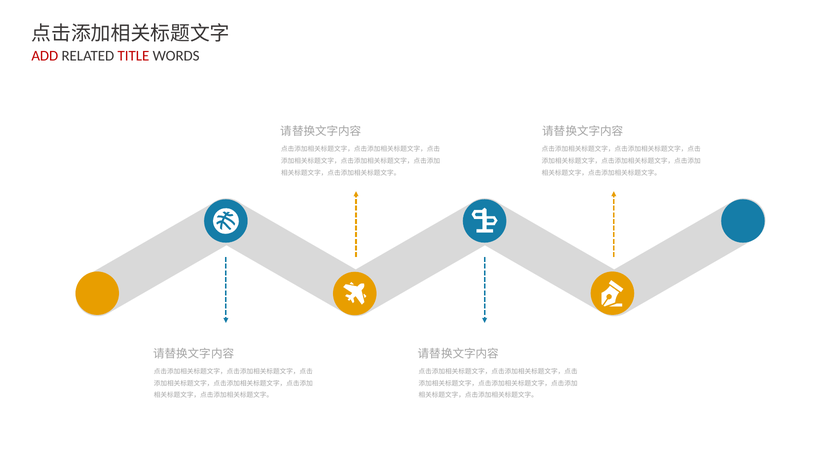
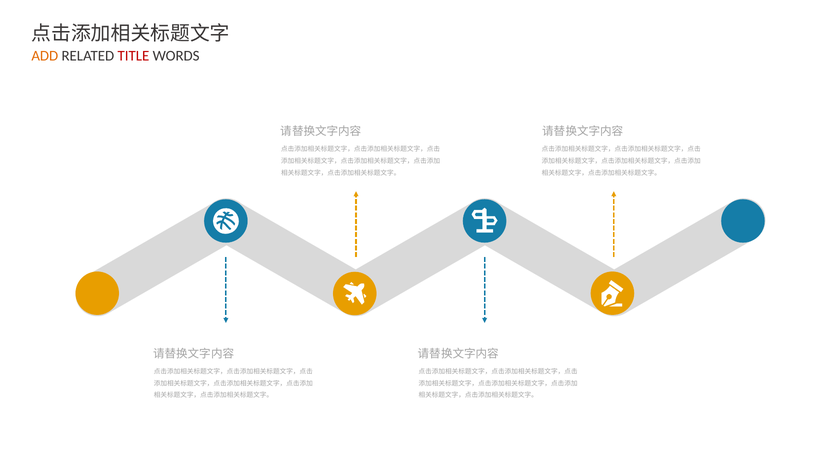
ADD colour: red -> orange (45, 56)
